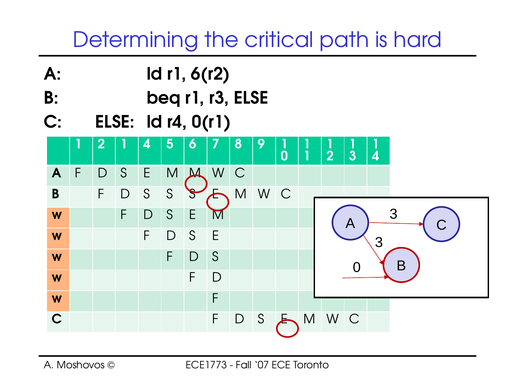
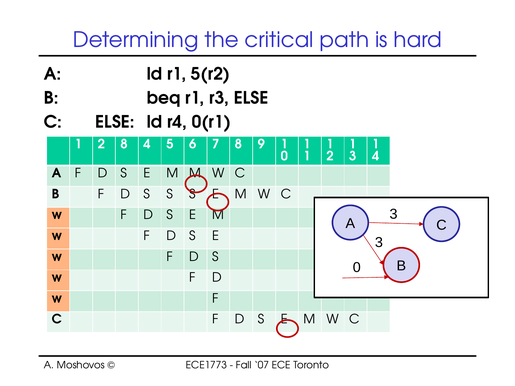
6(r2: 6(r2 -> 5(r2 (211, 74)
1: 1 -> 8 (124, 144)
